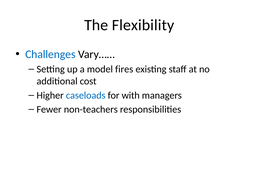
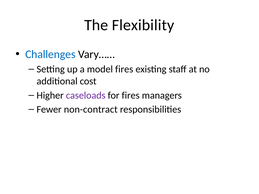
caseloads colour: blue -> purple (86, 95)
for with: with -> fires (131, 95)
non-teachers: non-teachers -> non-contract (91, 110)
